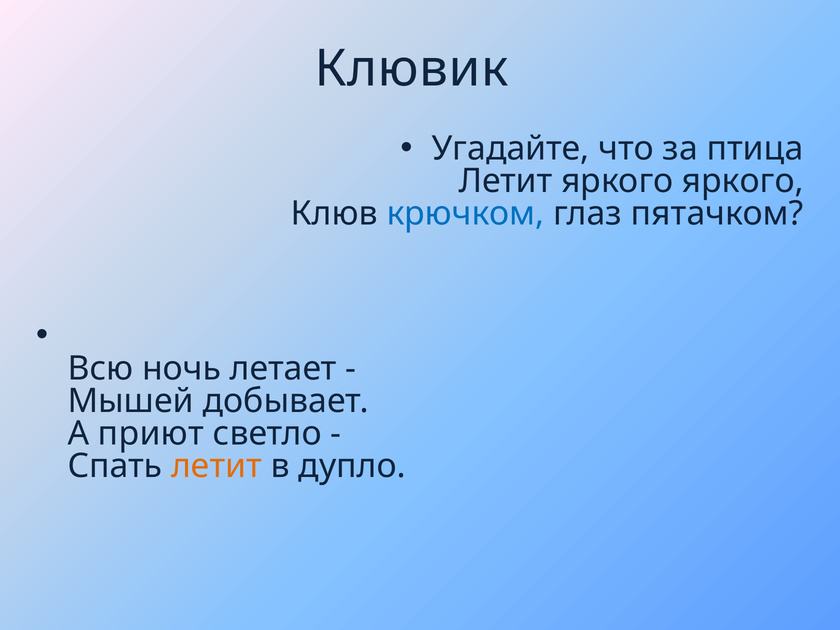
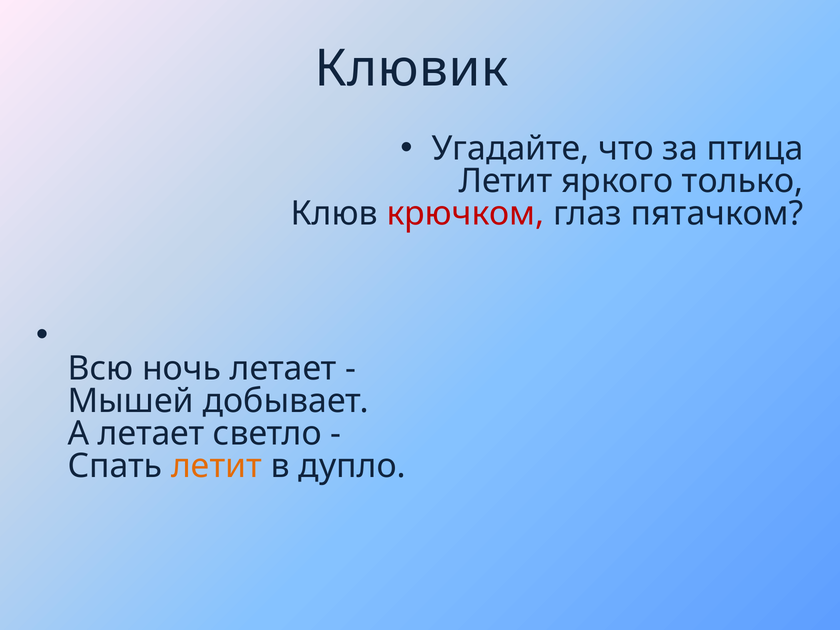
яркого яркого: яркого -> только (743, 181)
крючком colour: blue -> red (466, 214)
А приют: приют -> летает (151, 434)
